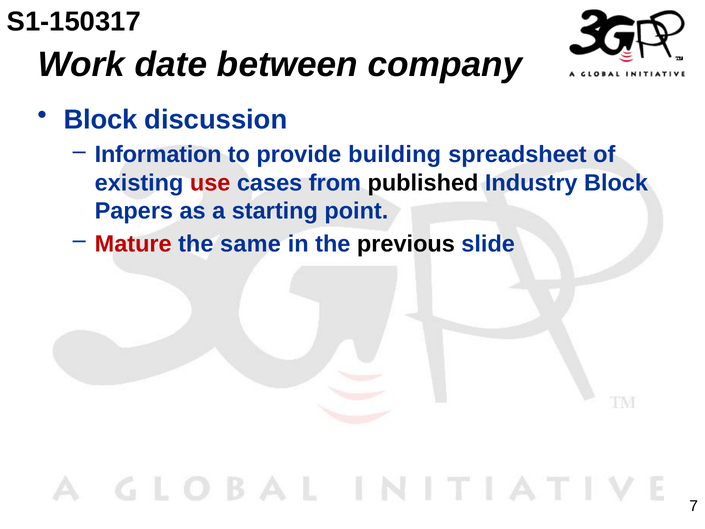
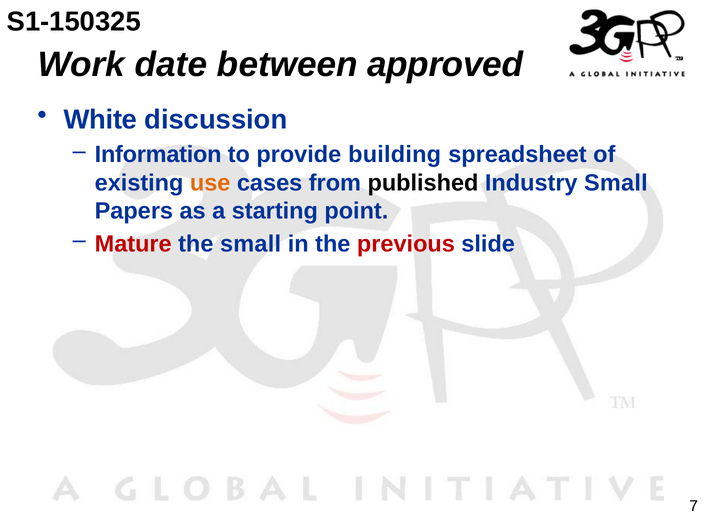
S1-150317: S1-150317 -> S1-150325 (74, 22)
company: company -> approved (445, 65)
Block: Block -> White (100, 120)
use colour: red -> orange (210, 183)
Industry Block: Block -> Small (616, 183)
the same: same -> small (251, 244)
previous colour: black -> red (406, 244)
